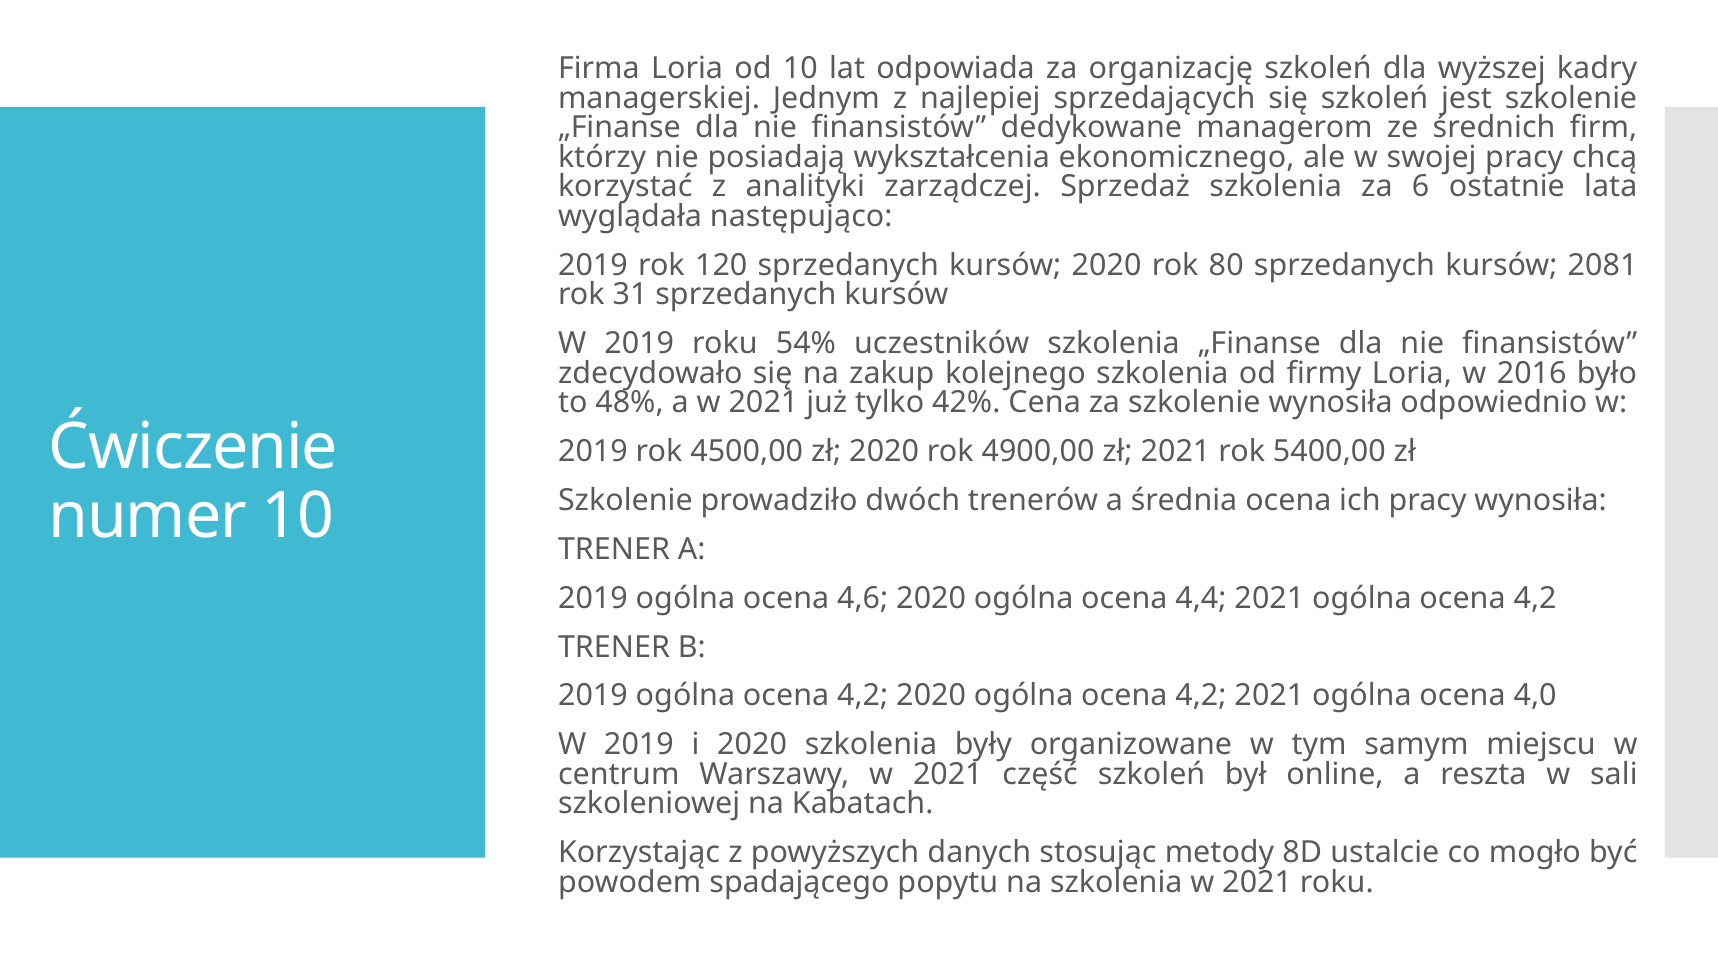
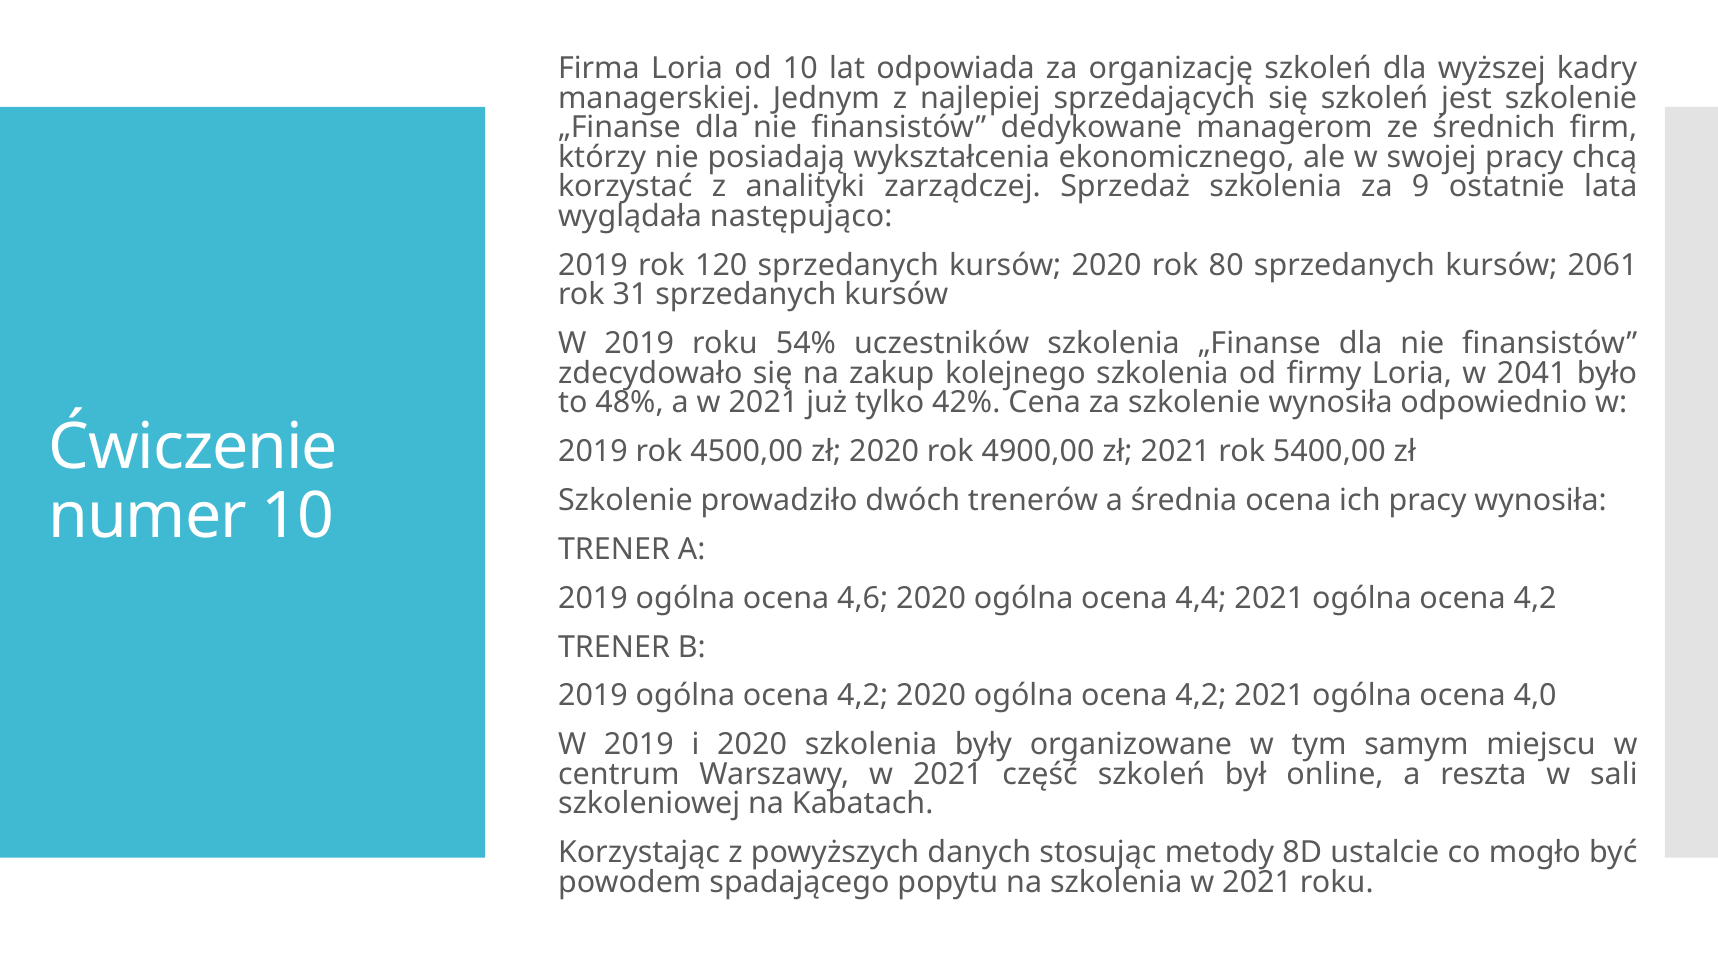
6: 6 -> 9 (1421, 187)
2081: 2081 -> 2061 (1603, 265)
2016: 2016 -> 2041 (1532, 373)
